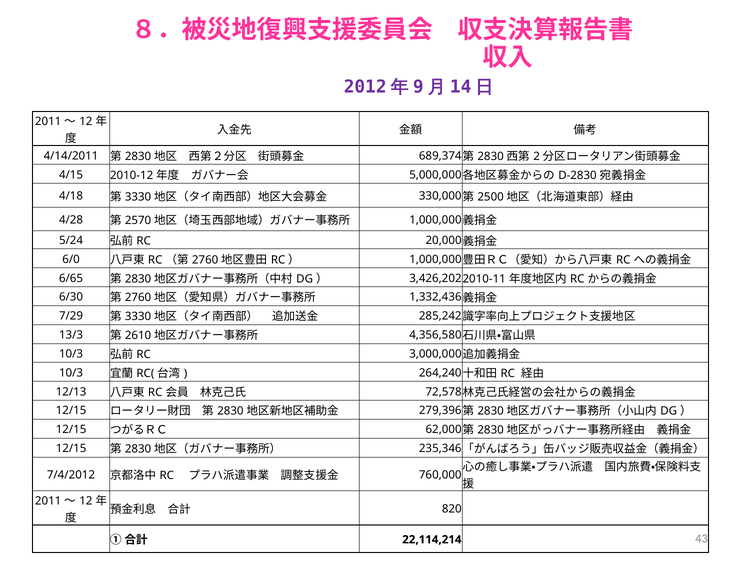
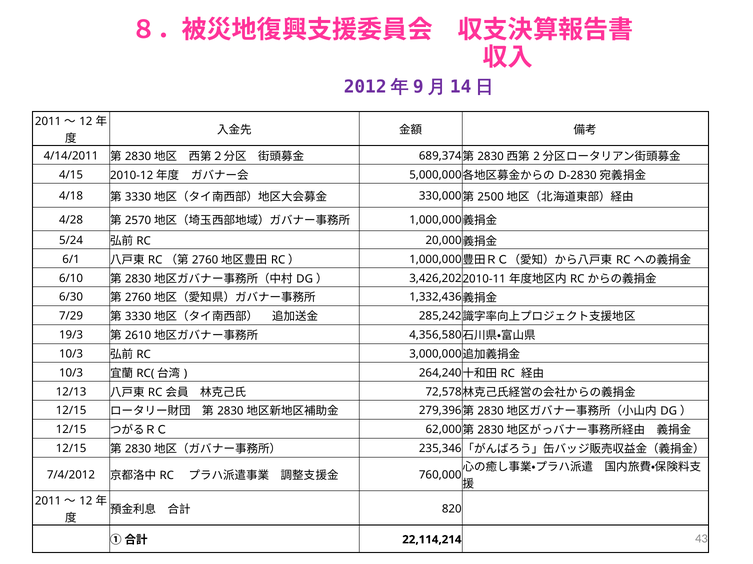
6/0: 6/0 -> 6/1 (71, 260)
6/65: 6/65 -> 6/10 (71, 279)
13/3: 13/3 -> 19/3 (71, 335)
